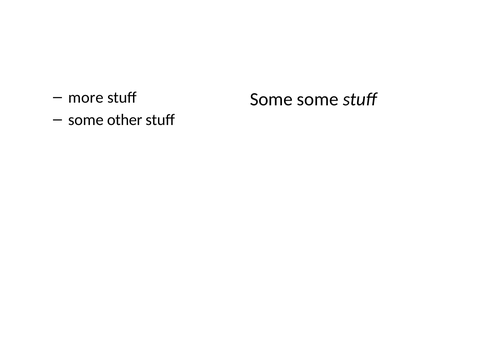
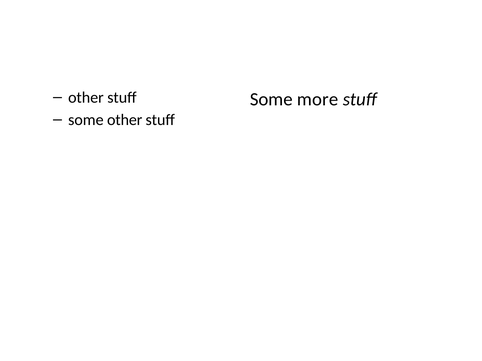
more: more -> other (86, 98)
Some some: some -> more (318, 99)
